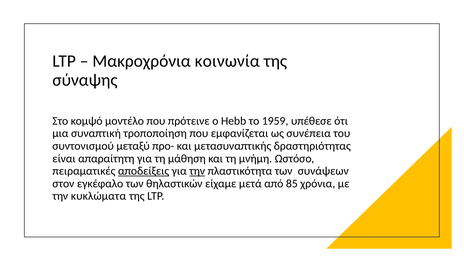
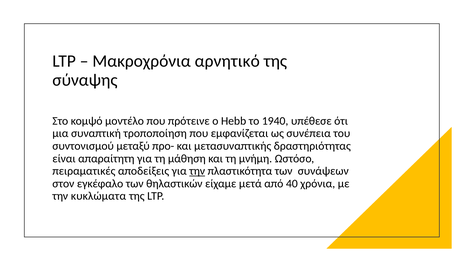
κοινωνία: κοινωνία -> αρνητικό (227, 61)
1959: 1959 -> 1940 (275, 121)
αποδείξεις underline: present -> none (144, 171)
85: 85 -> 40 (292, 184)
